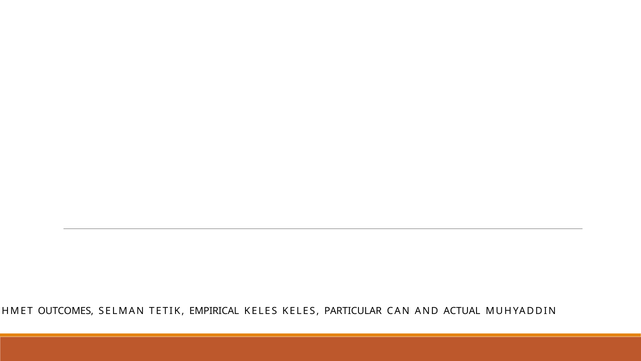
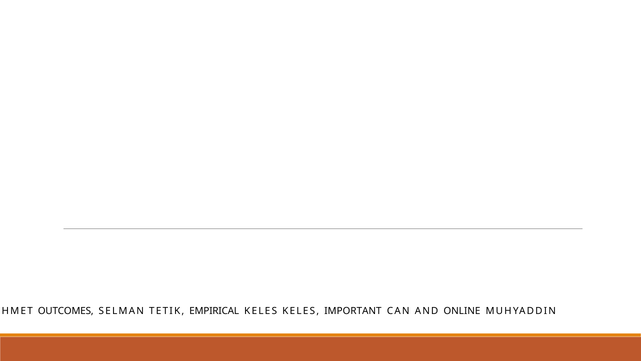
PARTICULAR: PARTICULAR -> IMPORTANT (353, 311)
ACTUAL: ACTUAL -> ONLINE (462, 311)
